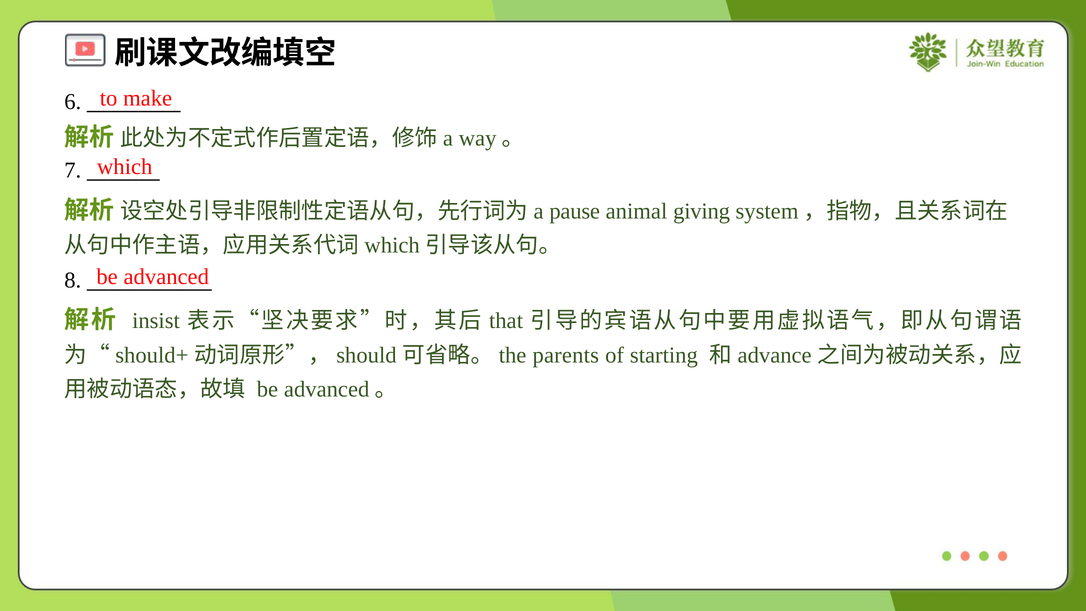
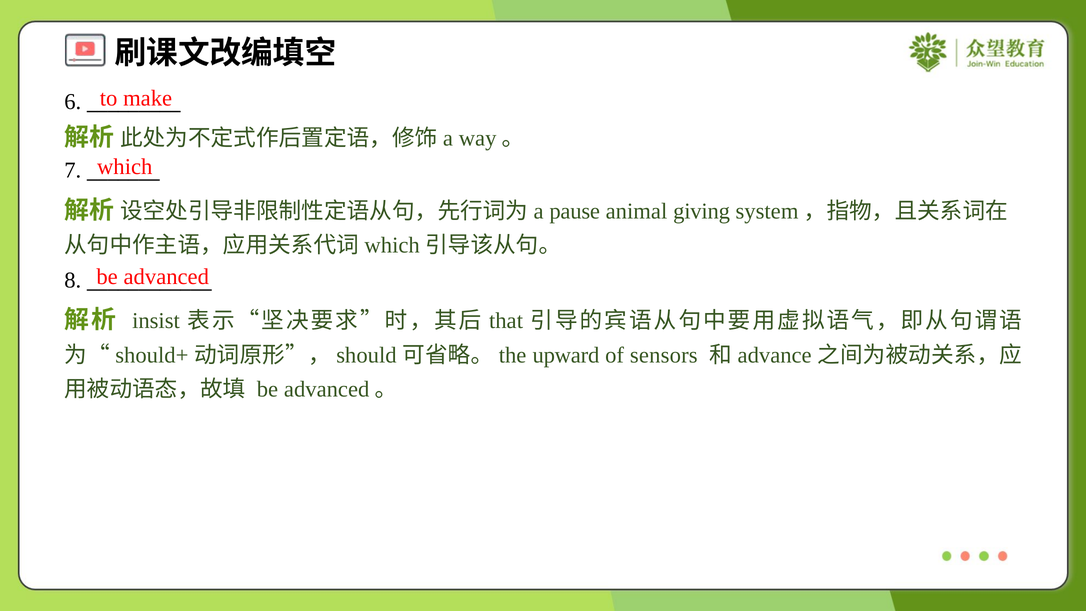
parents: parents -> upward (566, 355)
starting: starting -> sensors (664, 355)
